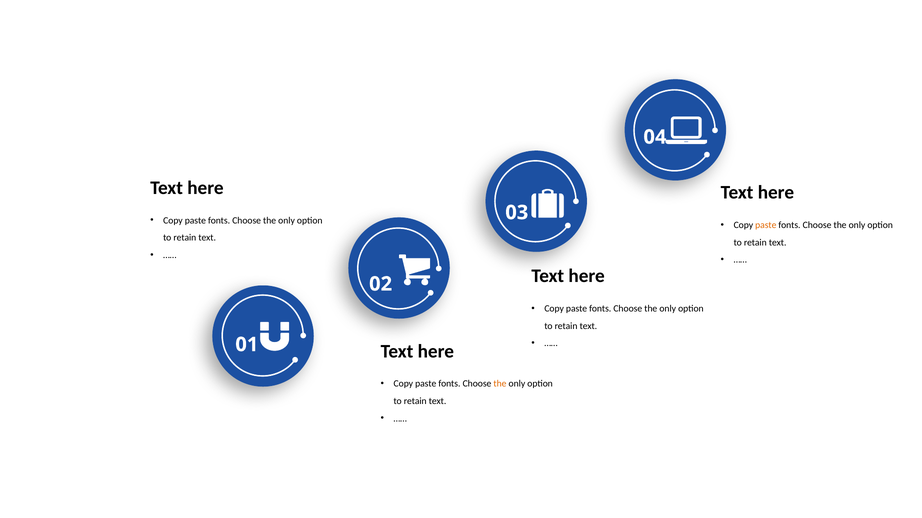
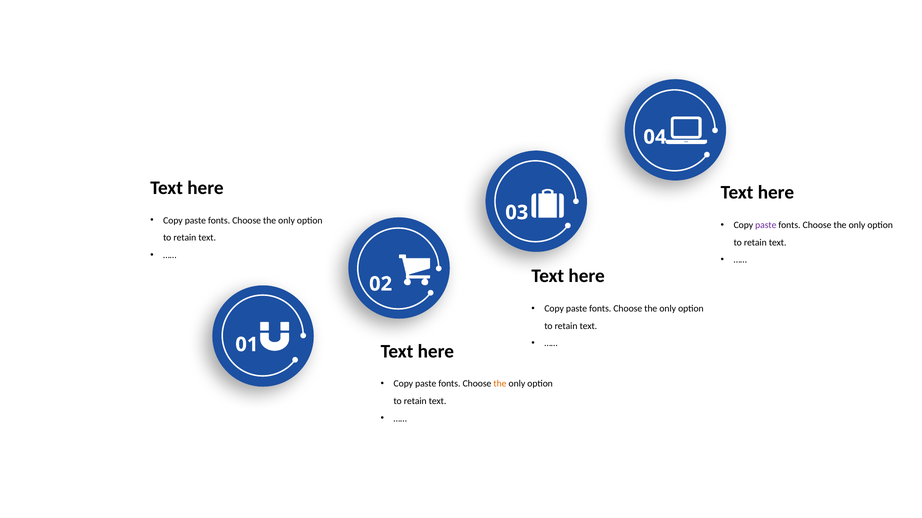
paste colour: orange -> purple (766, 225)
